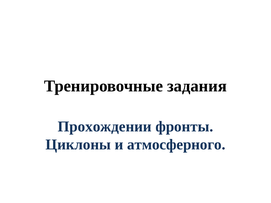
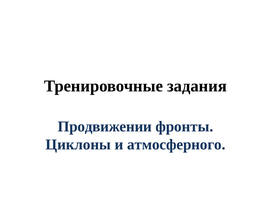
Прохождении: Прохождении -> Продвижении (105, 127)
